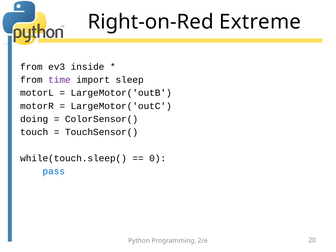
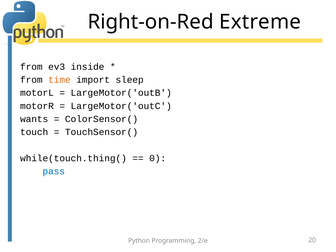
time colour: purple -> orange (59, 80)
doing: doing -> wants (34, 119)
while(touch.sleep(: while(touch.sleep( -> while(touch.thing( (73, 158)
